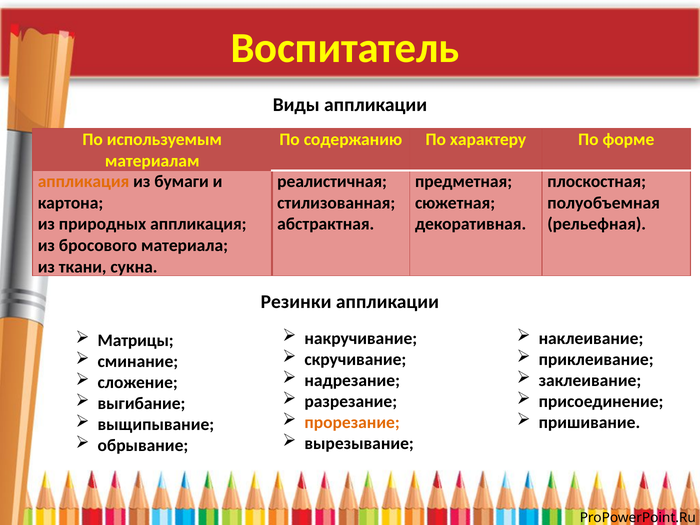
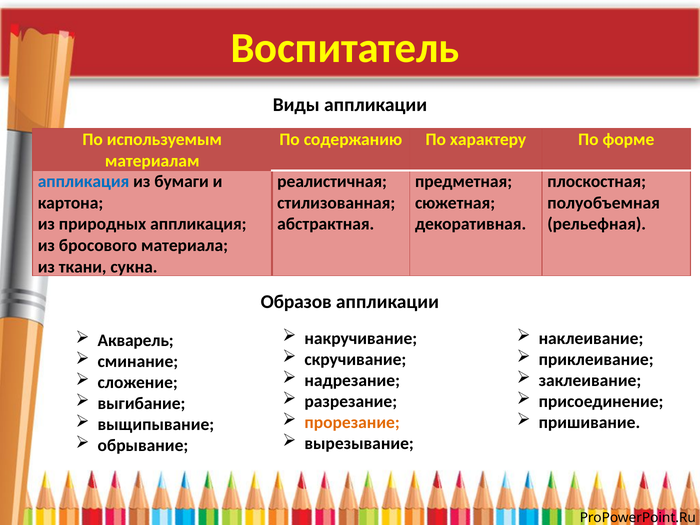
аппликация colour: orange -> blue (84, 181)
Резинки: Резинки -> Образов (296, 302)
Матрицы: Матрицы -> Акварель (136, 340)
